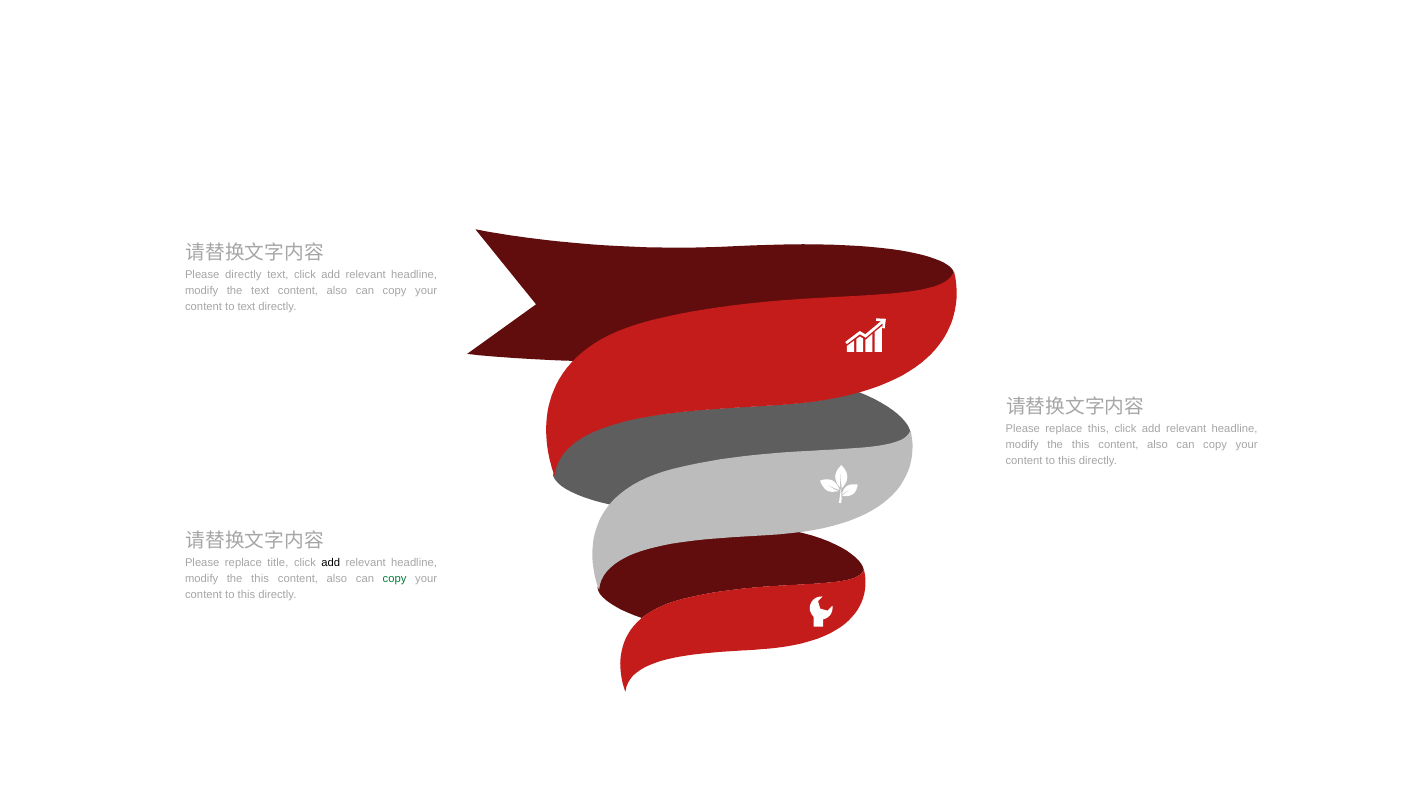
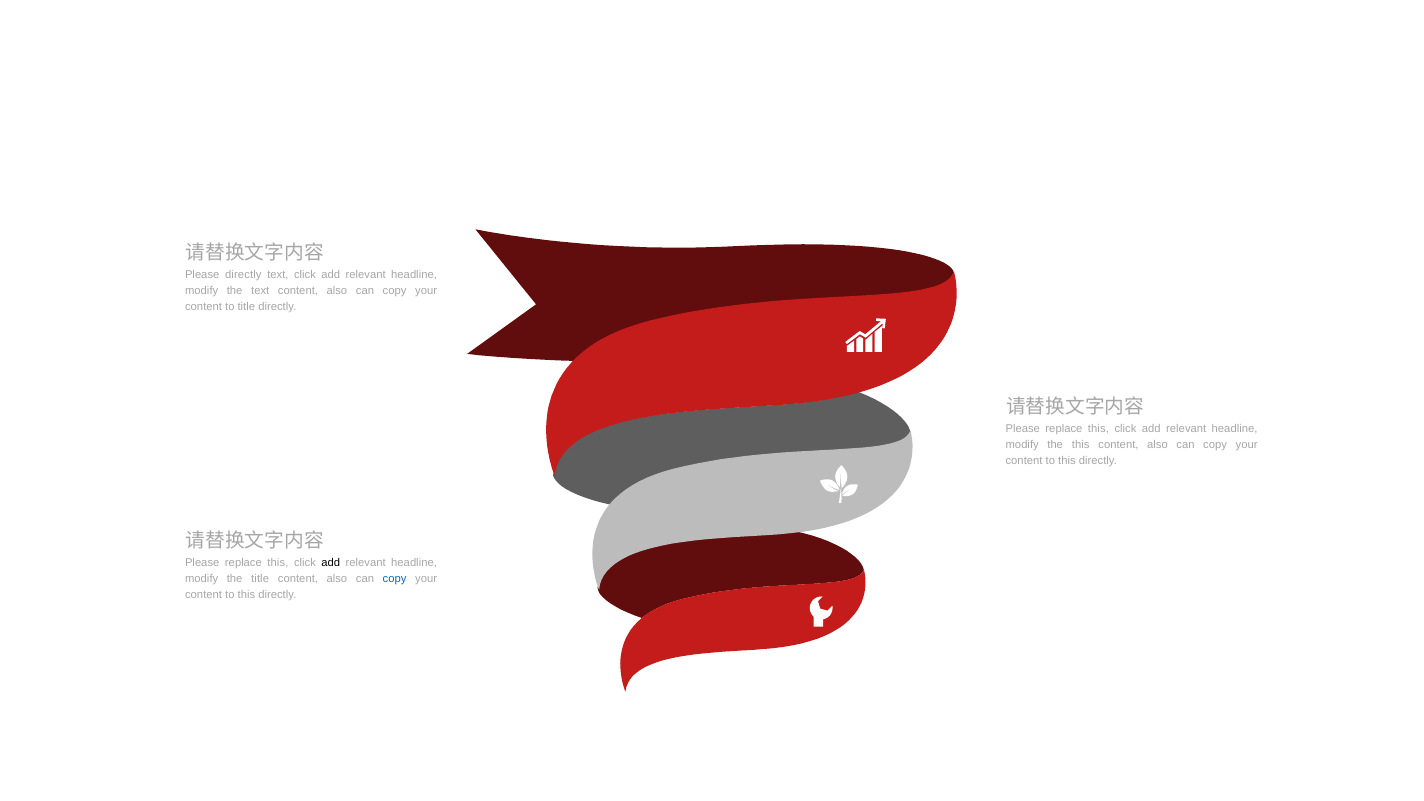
to text: text -> title (246, 307)
title: title -> this (278, 563)
this: this -> title (260, 579)
copy colour: green -> blue (395, 579)
